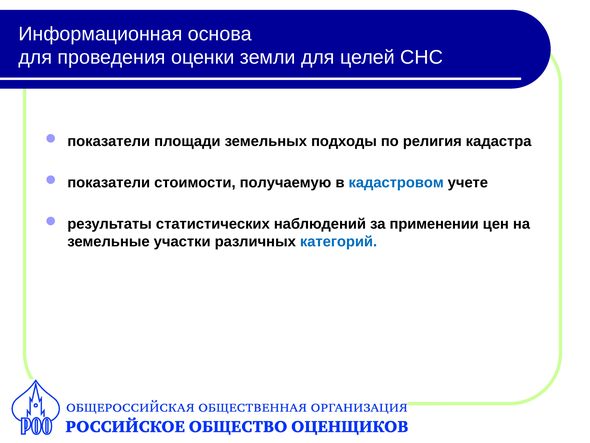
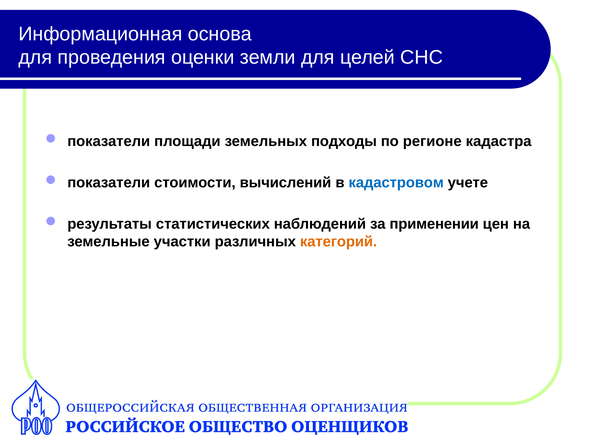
религия: религия -> регионе (432, 141)
получаемую: получаемую -> вычислений (286, 182)
категорий colour: blue -> orange (339, 241)
